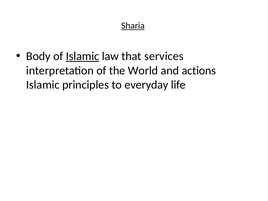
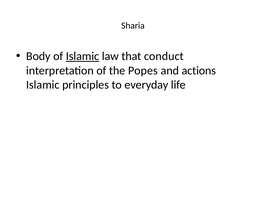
Sharia underline: present -> none (133, 26)
services: services -> conduct (164, 56)
World: World -> Popes (143, 71)
